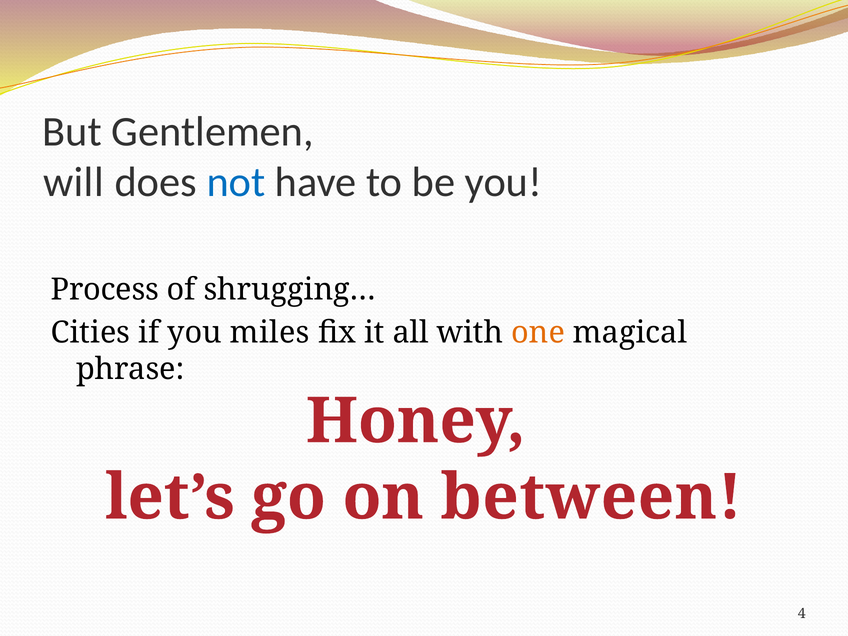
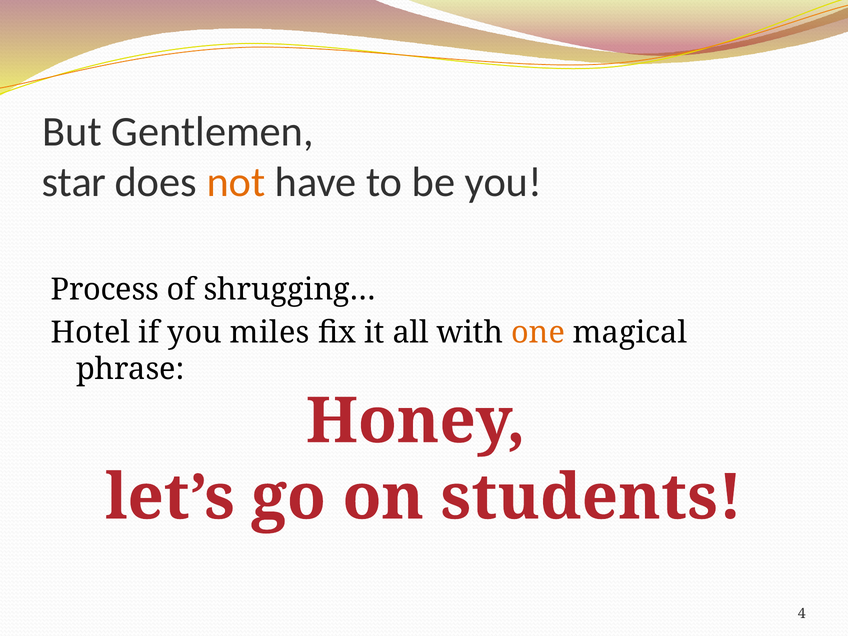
will: will -> star (74, 182)
not colour: blue -> orange (236, 182)
Cities: Cities -> Hotel (90, 333)
between: between -> students (591, 498)
